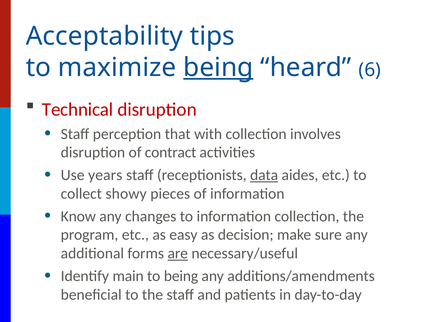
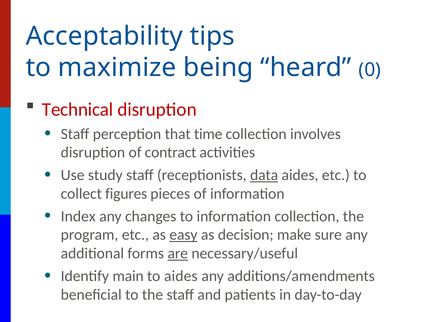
being underline: present -> none (218, 68)
6: 6 -> 0 (370, 70)
with: with -> time (208, 134)
years: years -> study (105, 175)
showy: showy -> figures (126, 194)
Know: Know -> Index (78, 217)
easy underline: none -> present (183, 235)
to being: being -> aides (181, 276)
